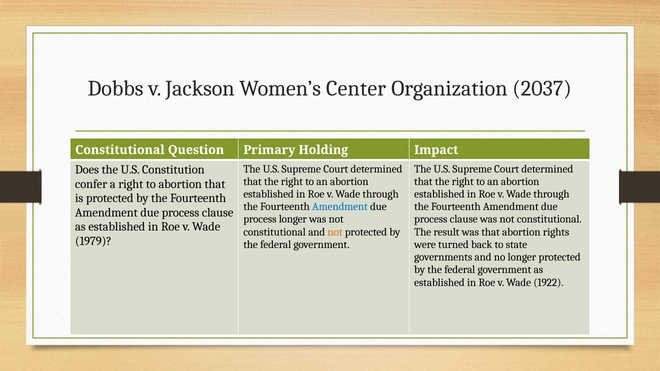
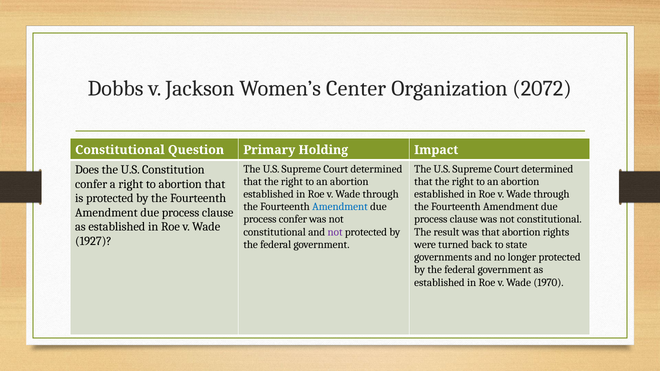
2037: 2037 -> 2072 (542, 88)
process longer: longer -> confer (293, 220)
not colour: orange -> purple (335, 232)
1979: 1979 -> 1927 (93, 241)
1922: 1922 -> 1970 (548, 283)
